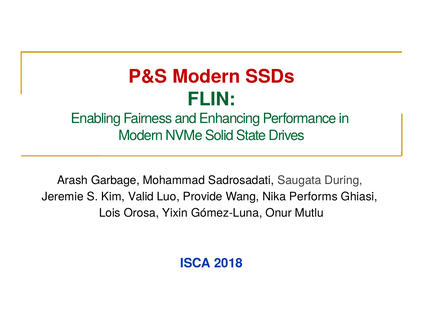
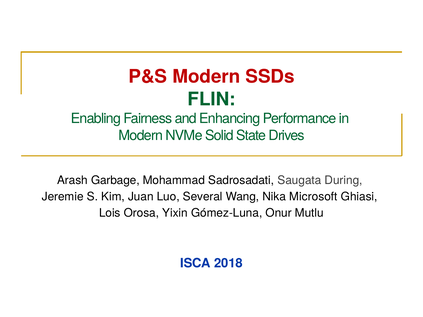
Valid: Valid -> Juan (141, 197)
Provide: Provide -> Several (203, 197)
Performs: Performs -> Microsoft (313, 197)
